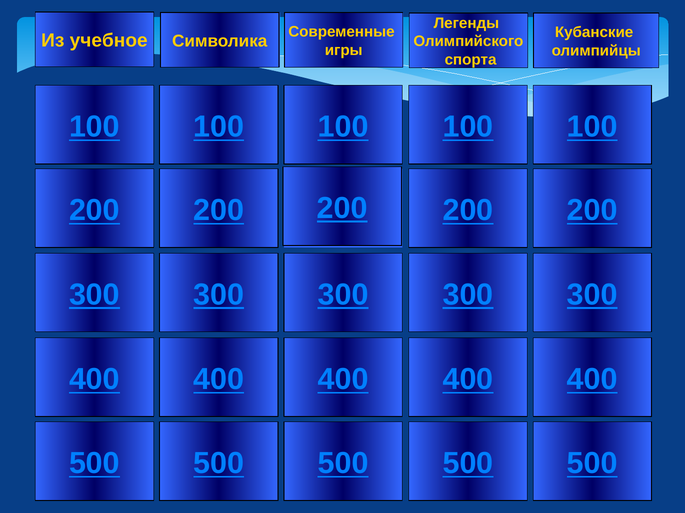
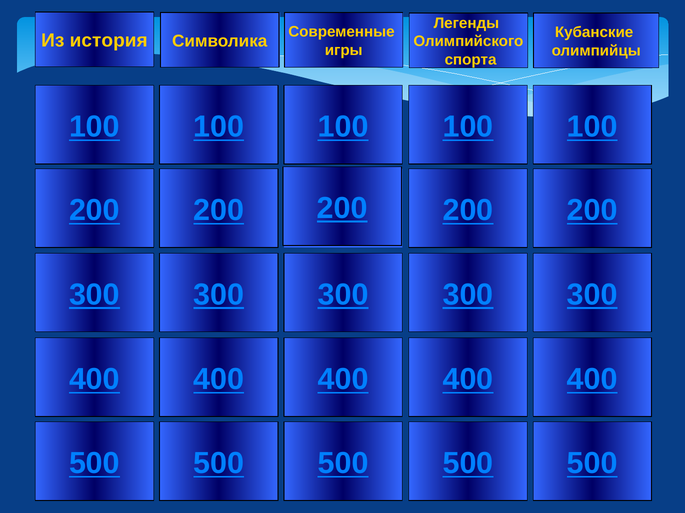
учебное: учебное -> история (109, 41)
